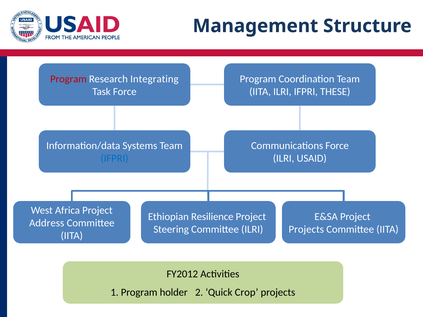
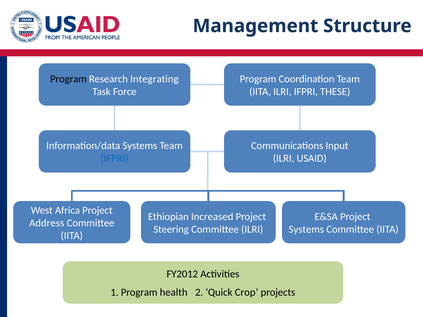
Program colour: red -> black (68, 79)
Communications Force: Force -> Input (337, 146)
Resilience: Resilience -> Increased (212, 217)
Projects: Projects -> Systems (306, 229)
holder: holder -> health (174, 293)
